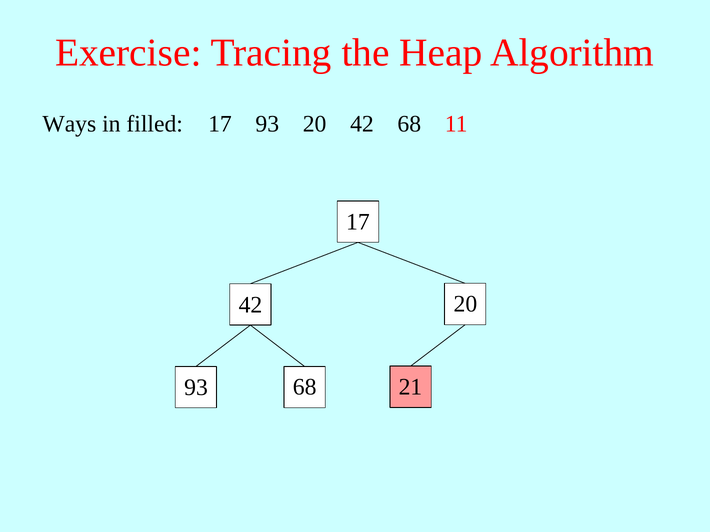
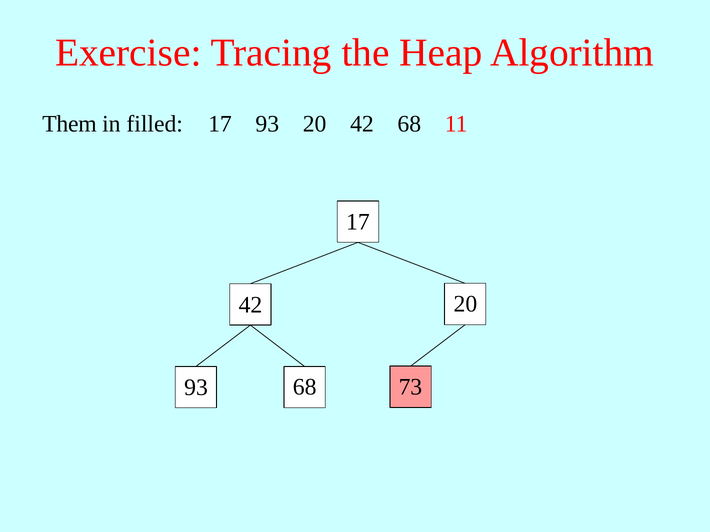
Ways: Ways -> Them (69, 124)
21: 21 -> 73 (410, 387)
